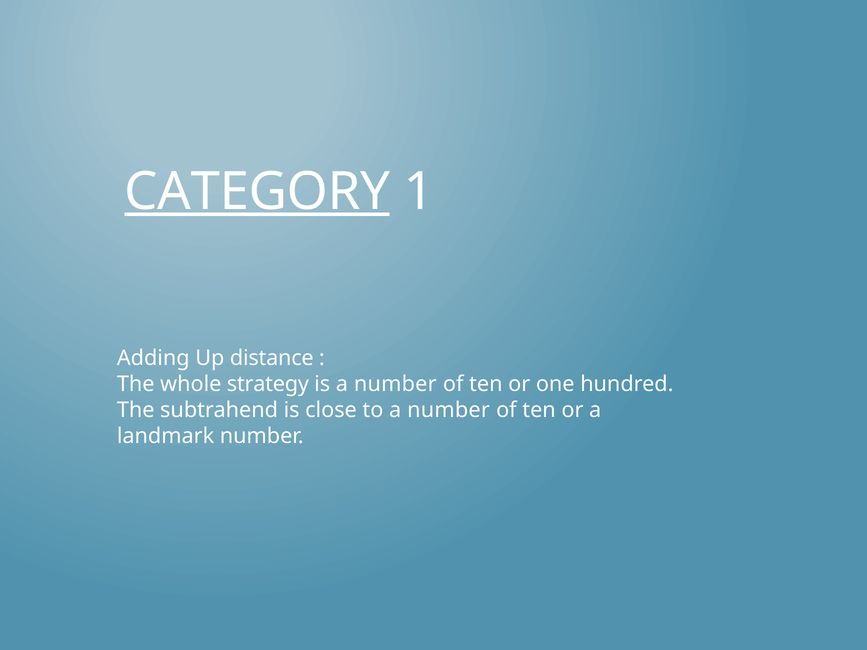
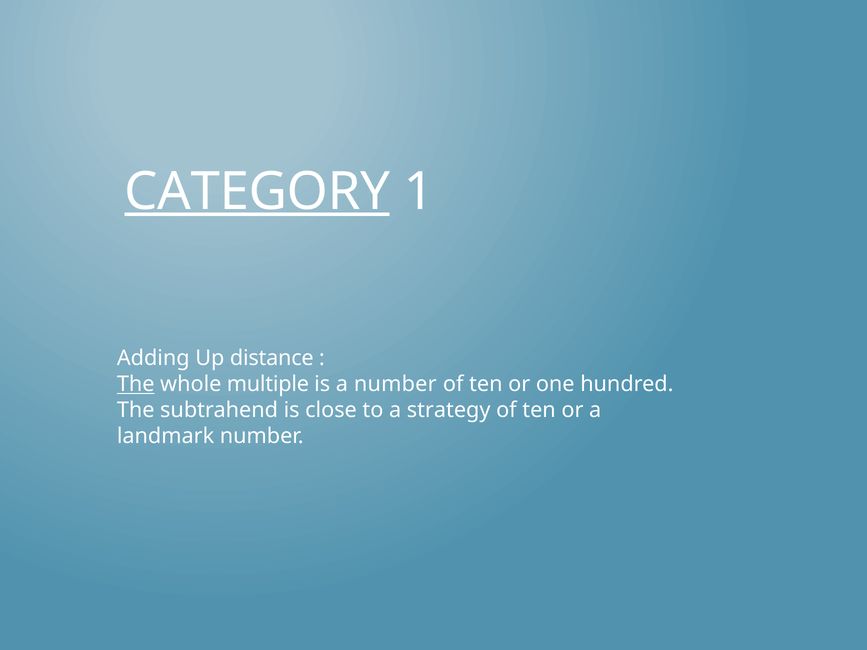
The underline: none -> present (136, 384)
strategy: strategy -> multiple (268, 384)
to a number: number -> strategy (449, 410)
